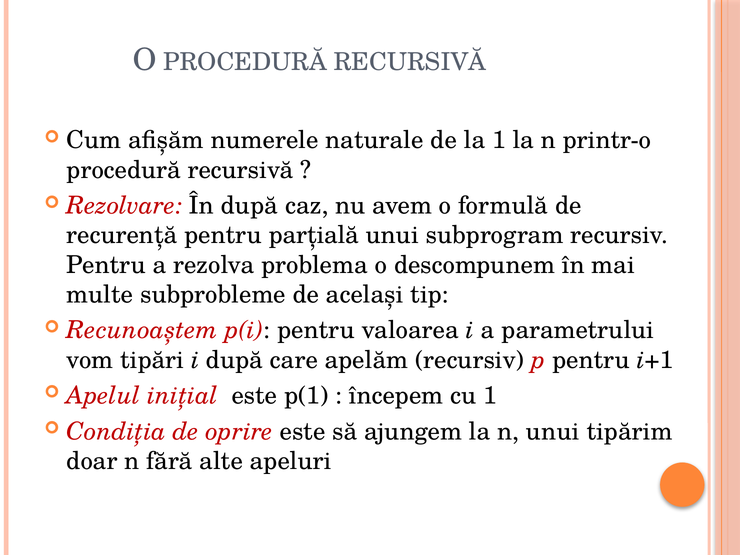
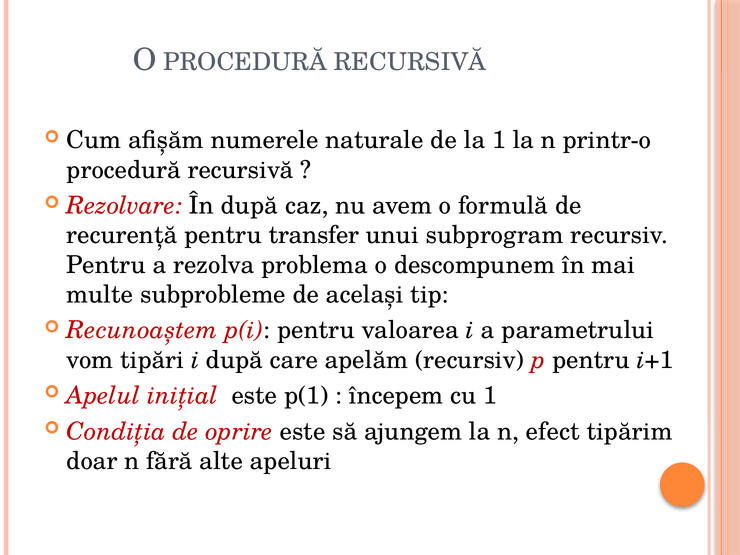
parţială: parţială -> transfer (314, 235)
n unui: unui -> efect (553, 431)
